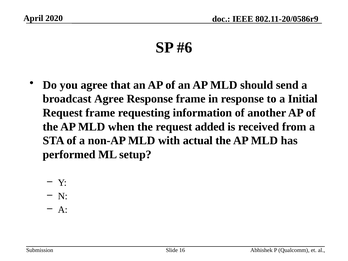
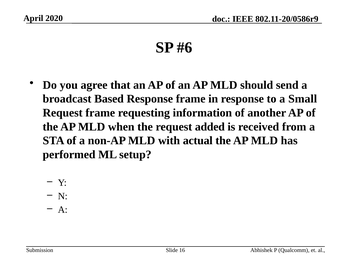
broadcast Agree: Agree -> Based (109, 99)
Initial: Initial -> Small (303, 99)
